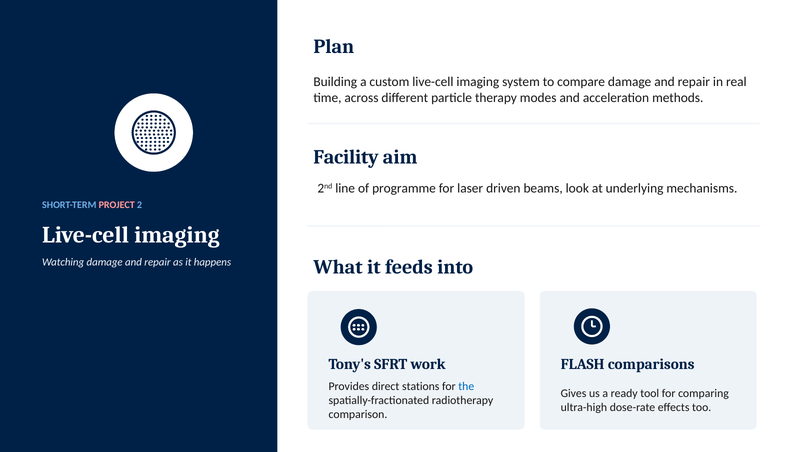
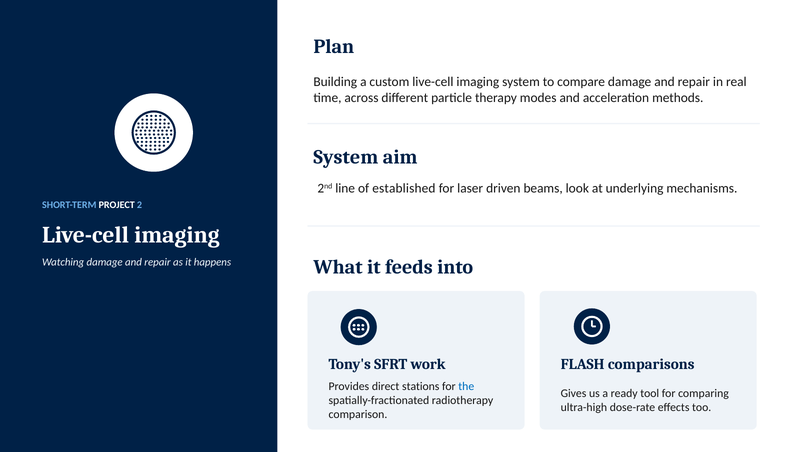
Facility: Facility -> System (346, 157)
programme: programme -> established (404, 188)
PROJECT colour: pink -> white (117, 205)
